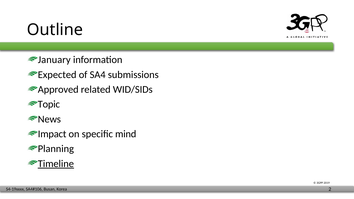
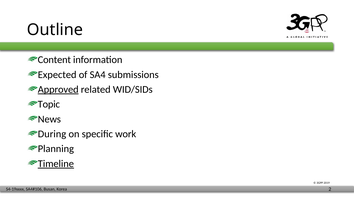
January: January -> Content (54, 60)
Approved underline: none -> present (58, 90)
Impact: Impact -> During (52, 134)
mind: mind -> work (126, 134)
